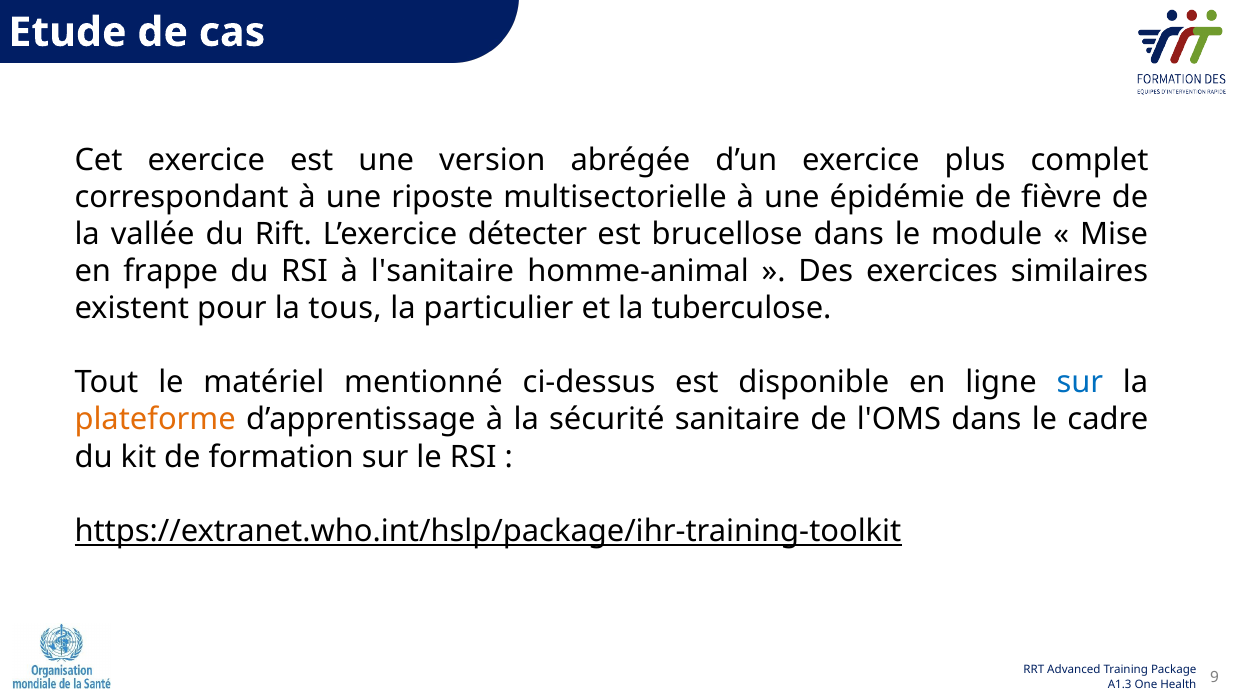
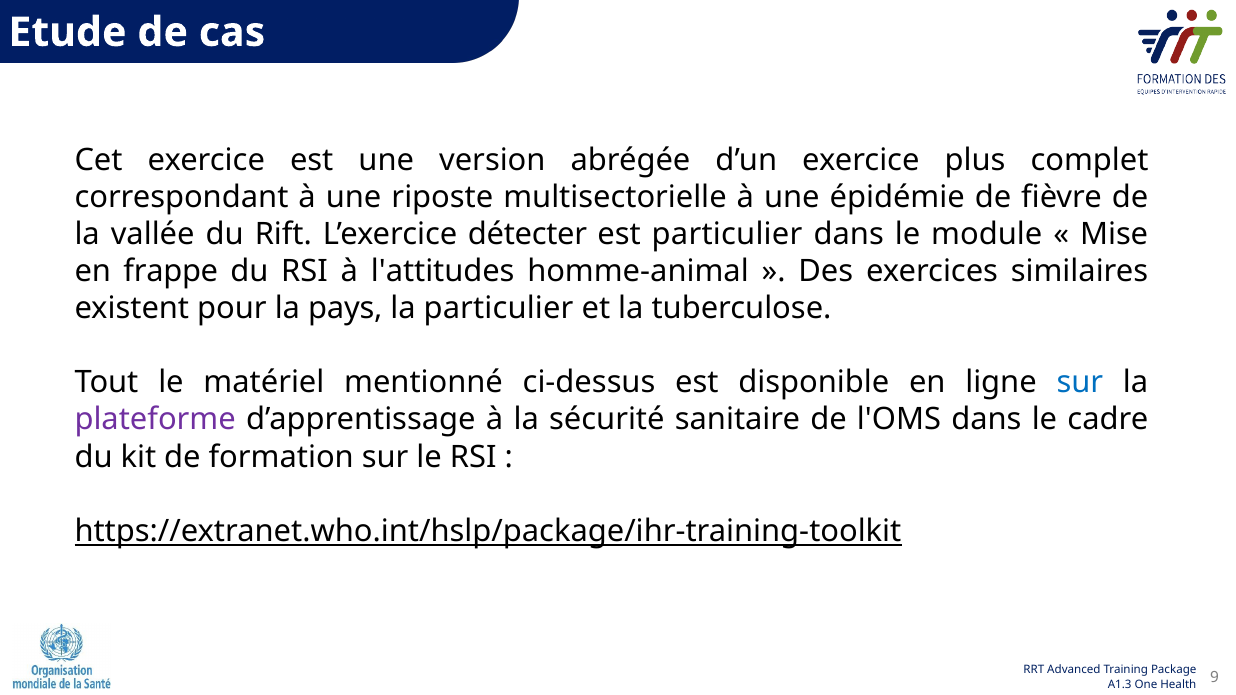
est brucellose: brucellose -> particulier (727, 235)
l'sanitaire: l'sanitaire -> l'attitudes (443, 272)
tous: tous -> pays (345, 309)
plateforme colour: orange -> purple (155, 420)
